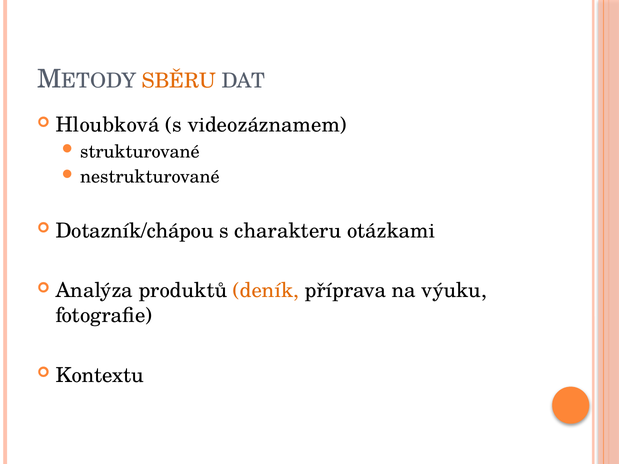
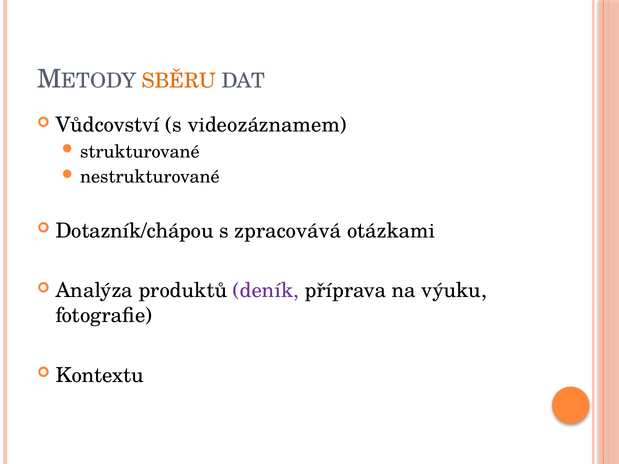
Hloubková: Hloubková -> Vůdcovství (108, 125)
charakteru: charakteru -> zpracovává (288, 231)
deník colour: orange -> purple (266, 291)
